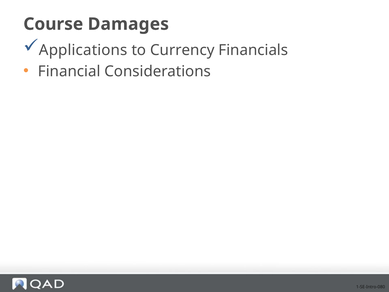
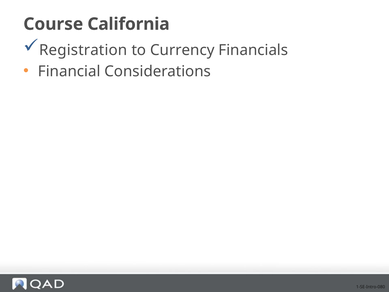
Damages: Damages -> California (128, 24)
Applications: Applications -> Registration (83, 50)
